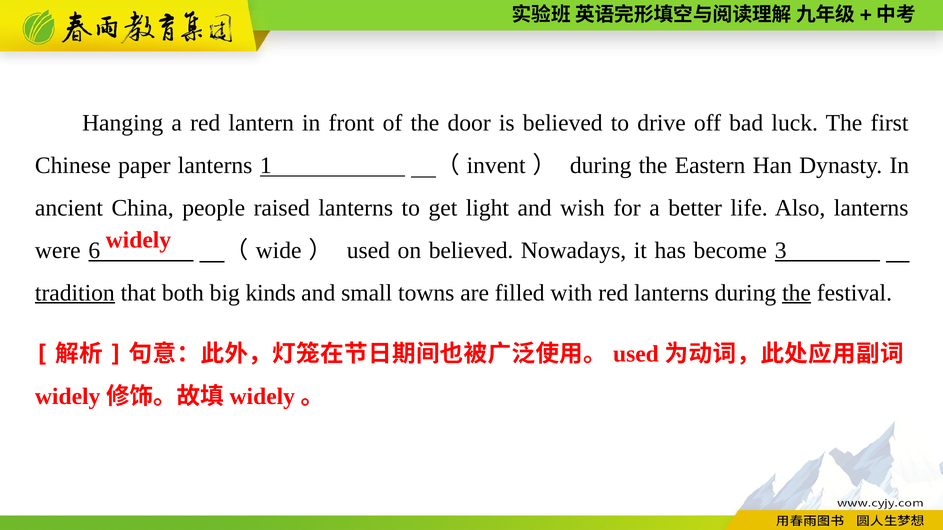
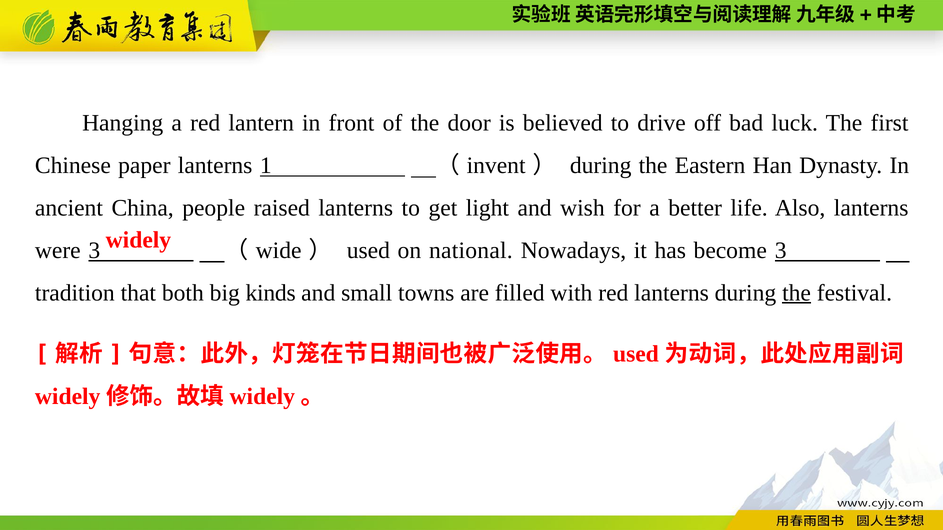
were 6: 6 -> 3 (94, 251)
on believed: believed -> national (471, 251)
tradition underline: present -> none (75, 293)
